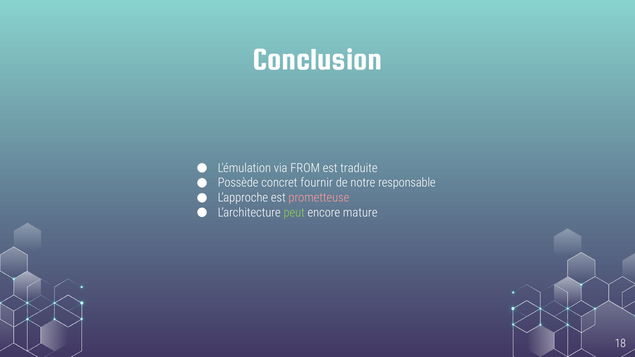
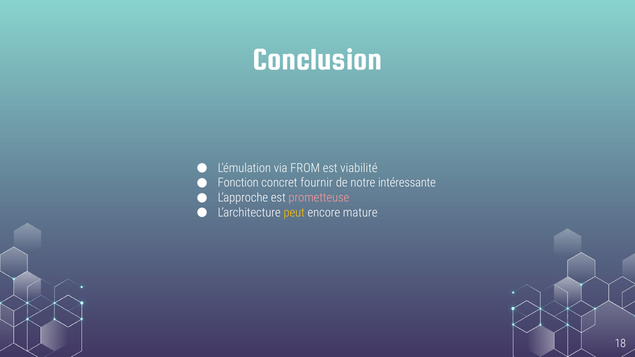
traduite: traduite -> viabilité (359, 168)
Possède: Possède -> Fonction (238, 183)
responsable: responsable -> intéressante (407, 183)
peut colour: light green -> yellow (294, 213)
